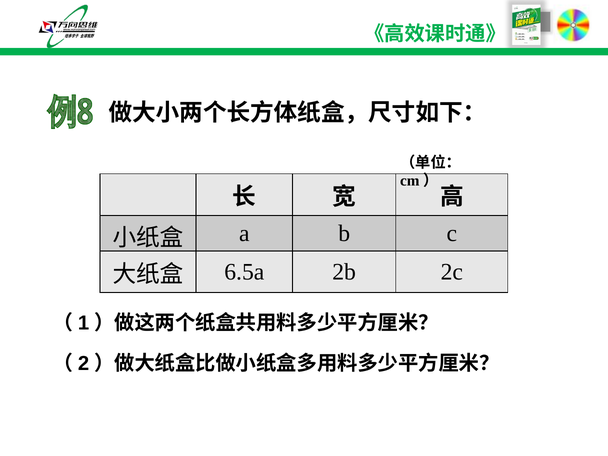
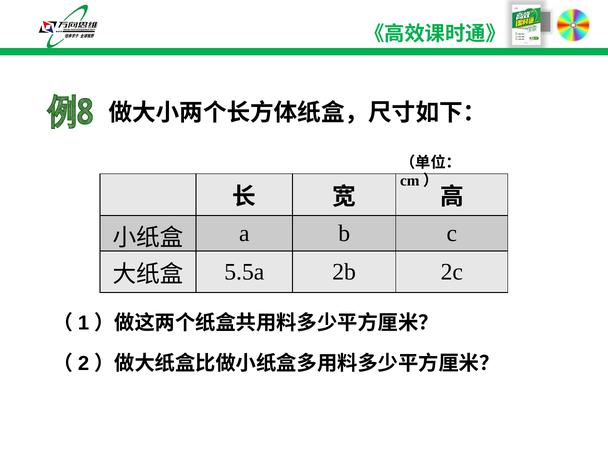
6.5a: 6.5a -> 5.5a (244, 272)
